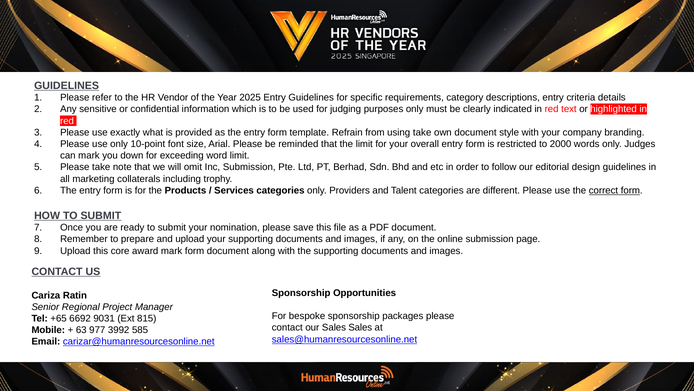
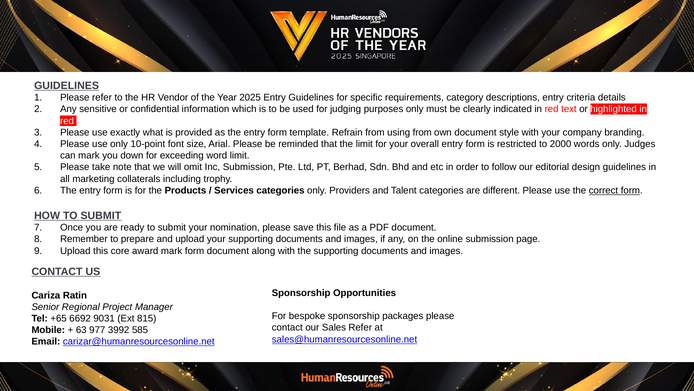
using take: take -> from (422, 132)
Sales Sales: Sales -> Refer (360, 327)
